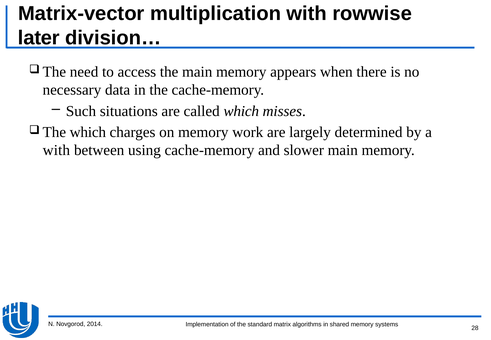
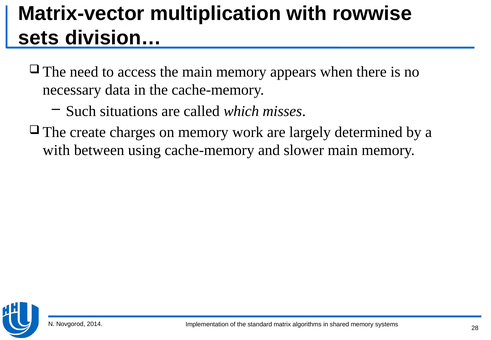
later: later -> sets (39, 38)
which: which -> create (88, 132)
